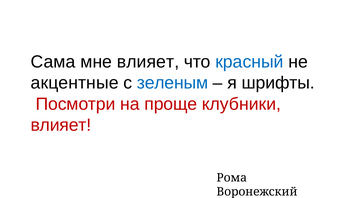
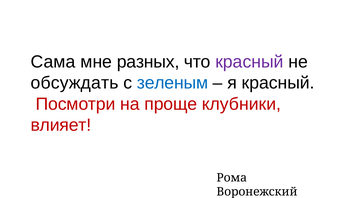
мне влияет: влияет -> разных (148, 62)
красный colour: blue -> purple (249, 62)
акцентные: акцентные -> обсуждать (75, 83)
я шрифты: шрифты -> красный (278, 83)
